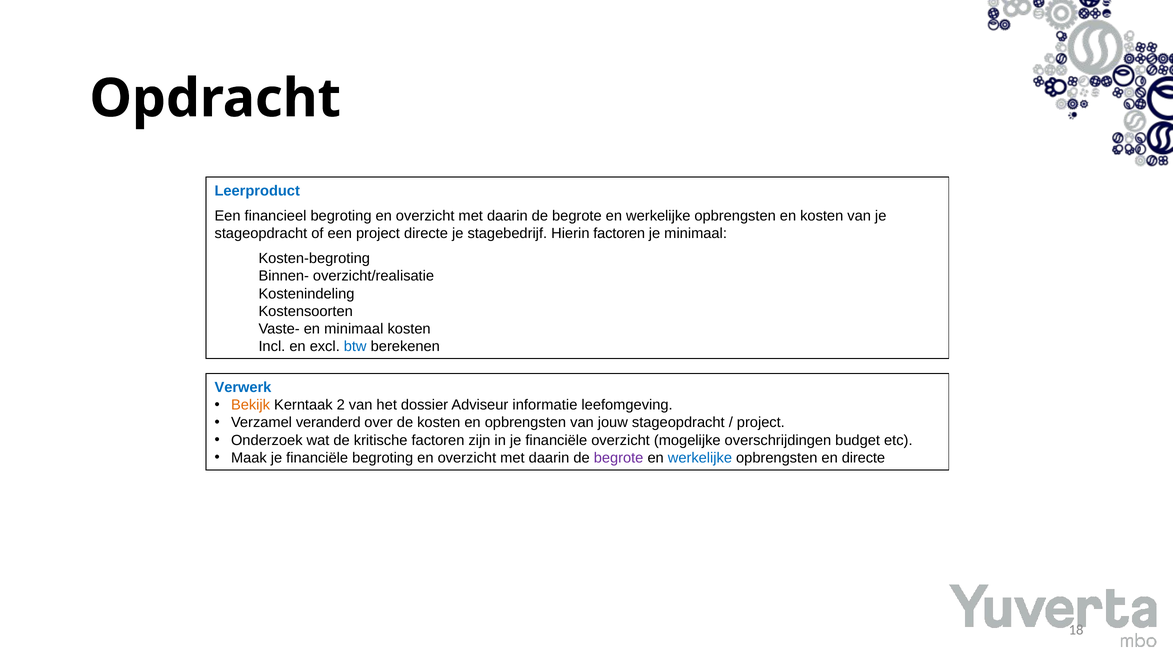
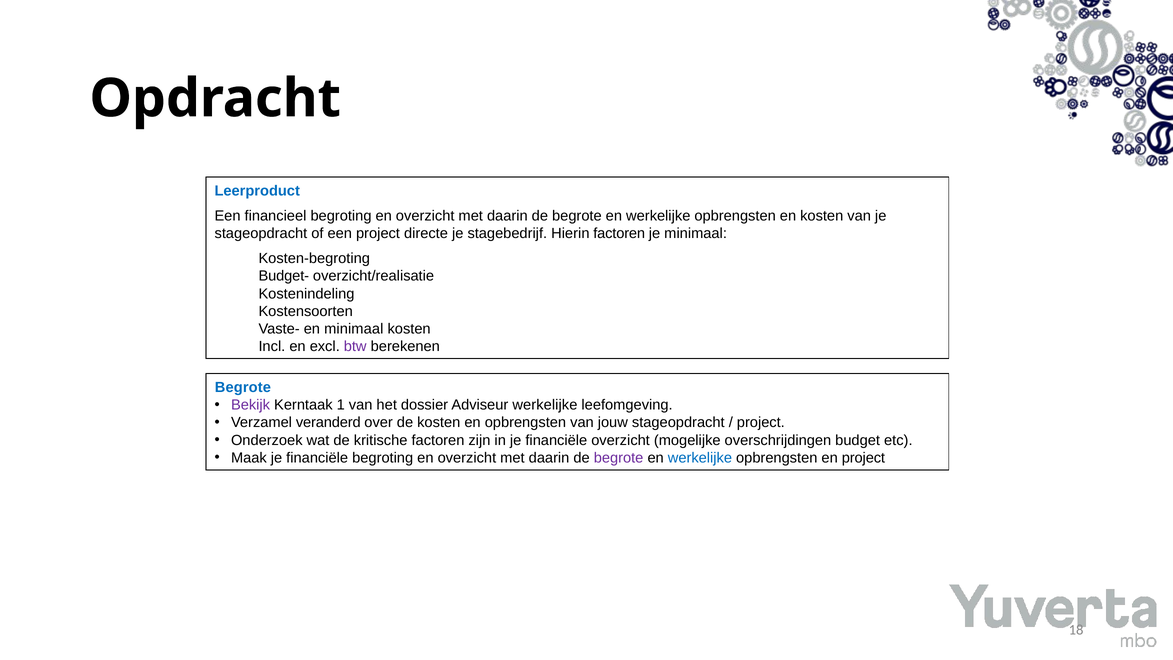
Binnen-: Binnen- -> Budget- (284, 276)
btw colour: blue -> purple (355, 346)
Verwerk: Verwerk -> Begrote (243, 387)
Bekijk colour: orange -> purple (251, 405)
2: 2 -> 1 (341, 405)
Adviseur informatie: informatie -> werkelijke (545, 405)
en directe: directe -> project (863, 458)
